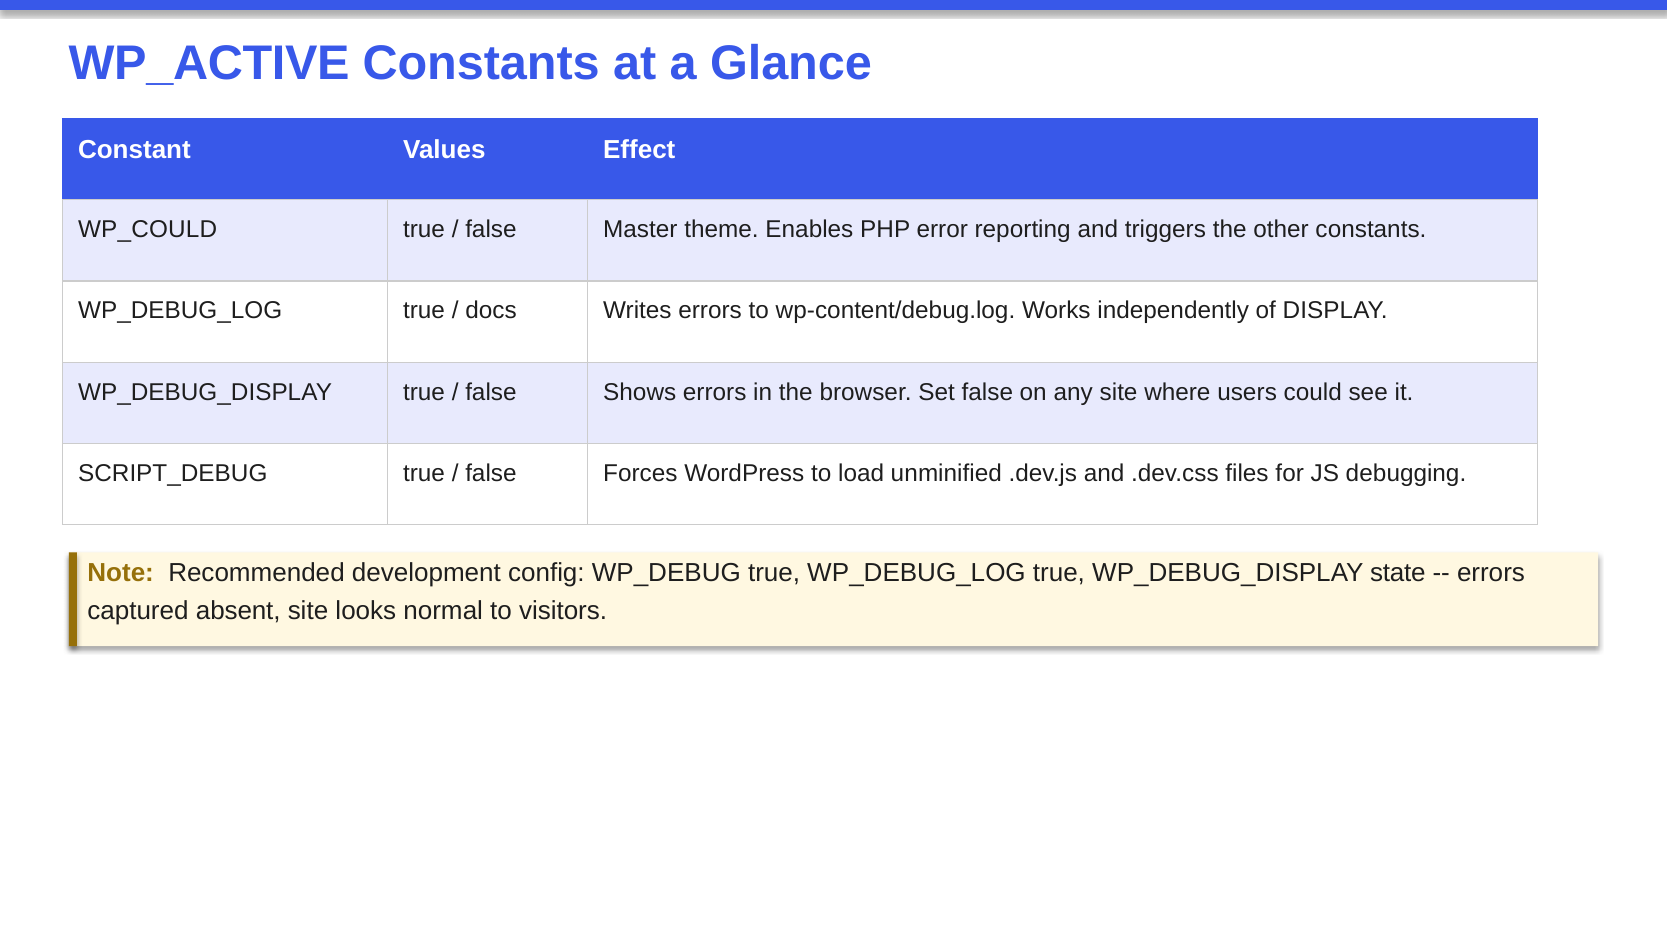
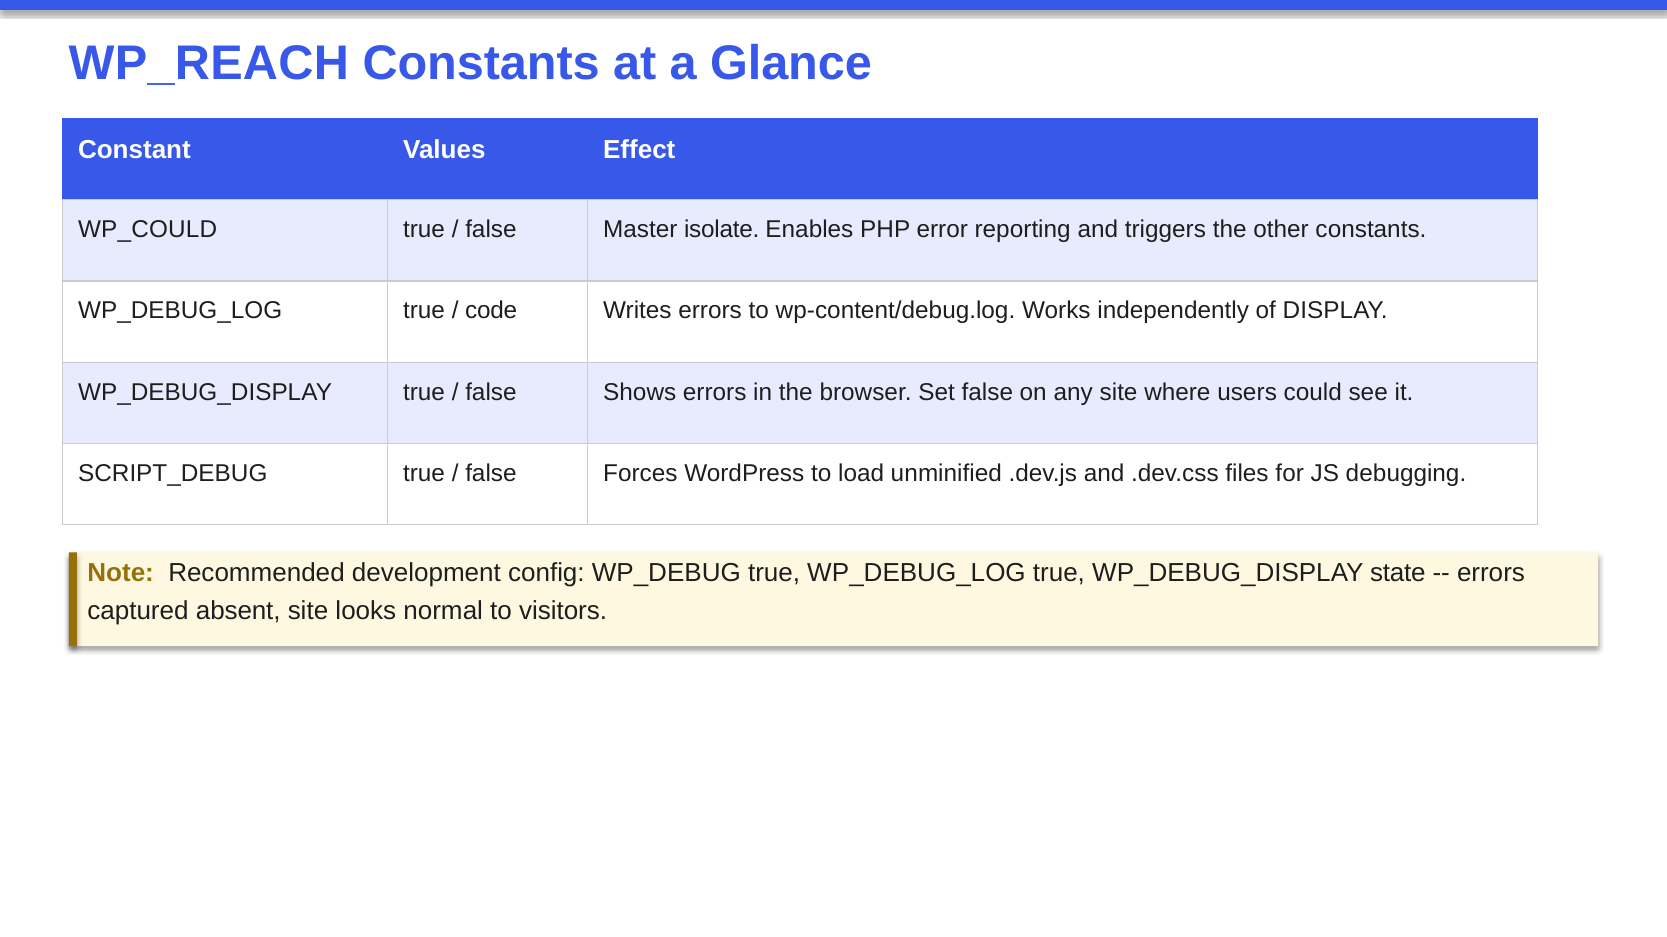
WP_ACTIVE: WP_ACTIVE -> WP_REACH (209, 63)
theme: theme -> isolate (722, 230)
docs: docs -> code (491, 311)
